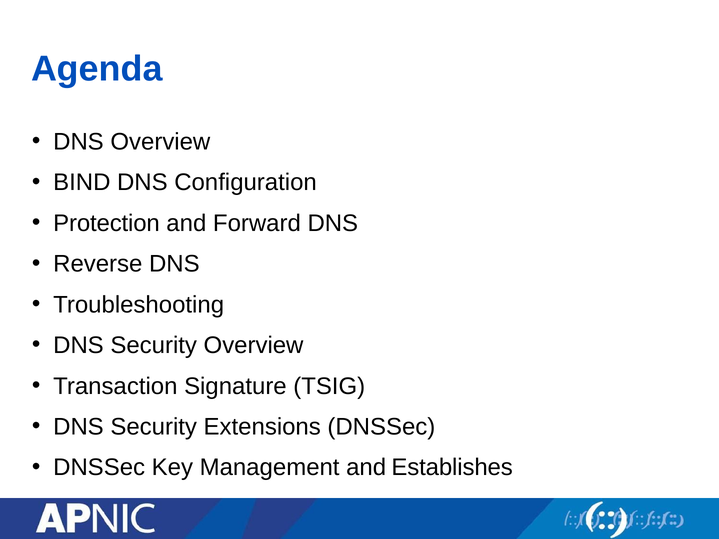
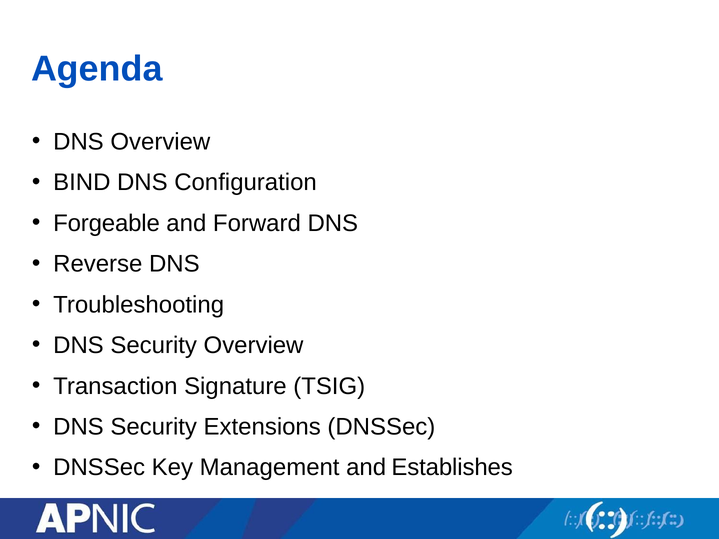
Protection: Protection -> Forgeable (107, 223)
